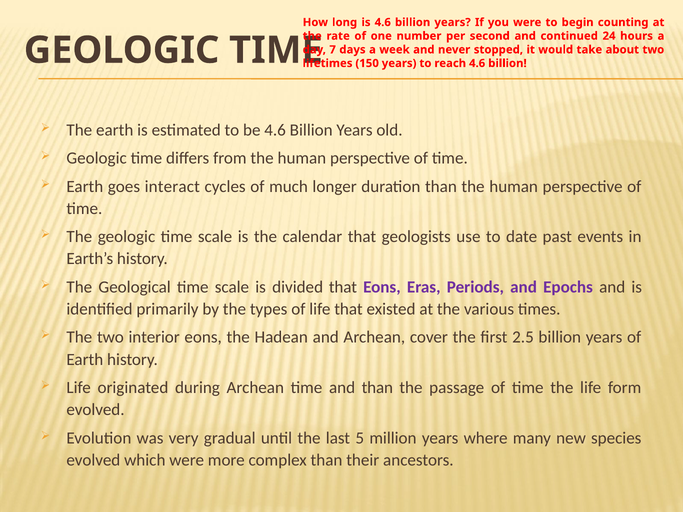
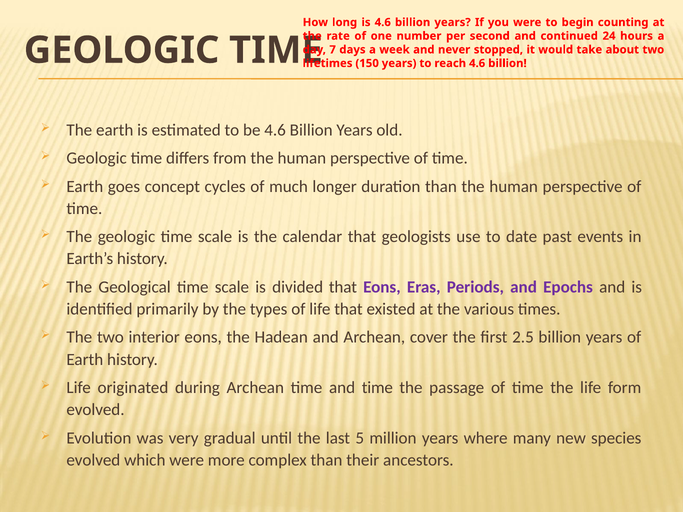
interact: interact -> concept (172, 186)
and than: than -> time (377, 388)
